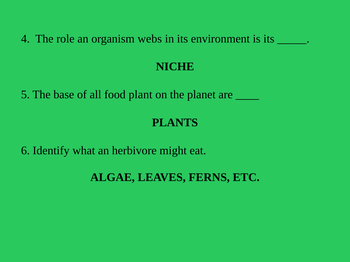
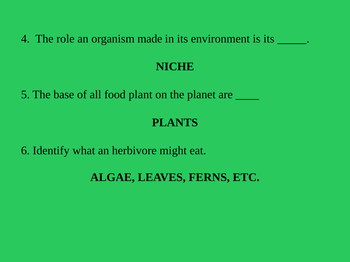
webs: webs -> made (150, 39)
